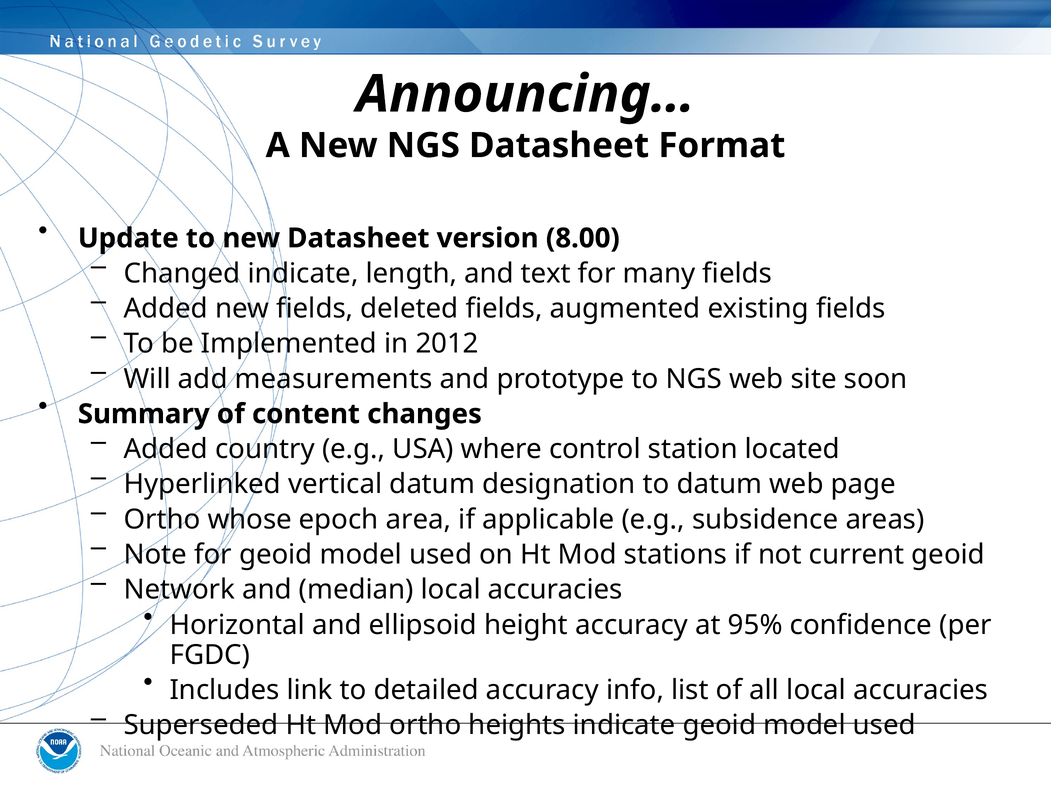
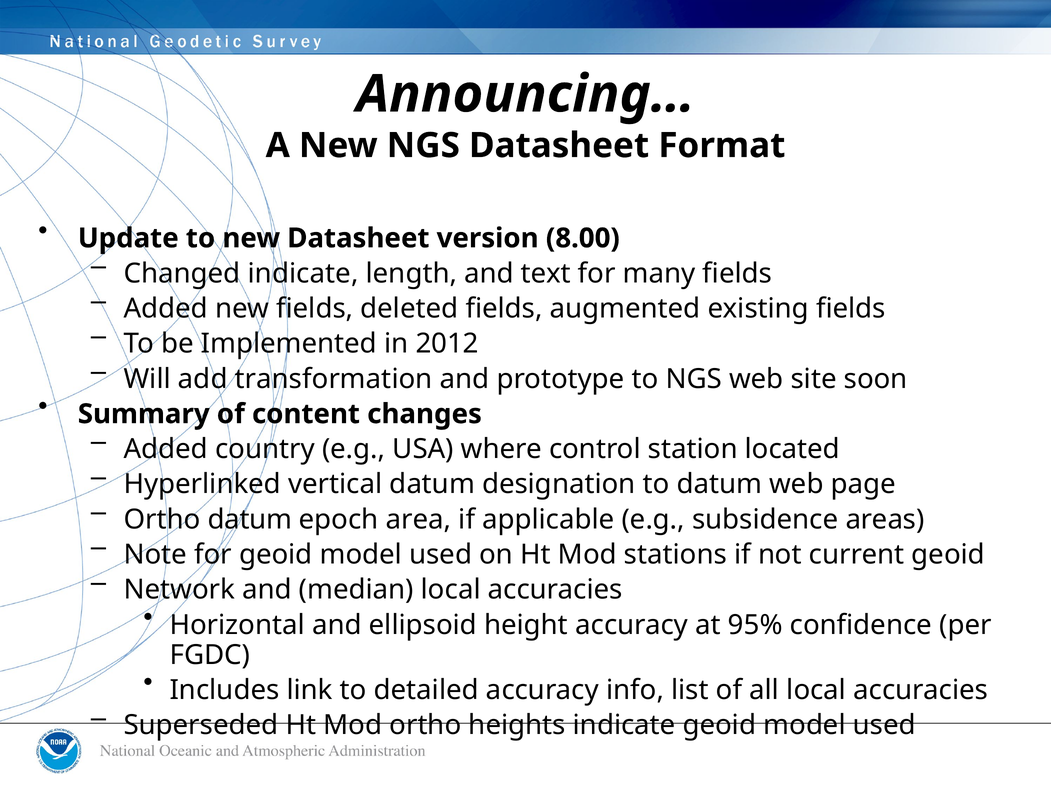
measurements: measurements -> transformation (334, 379)
Ortho whose: whose -> datum (250, 520)
